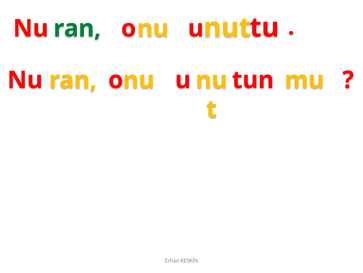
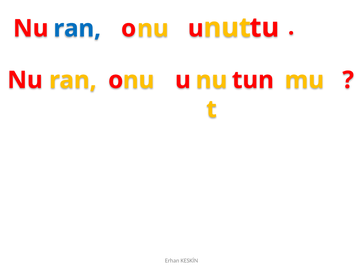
ran colour: green -> blue (77, 28)
